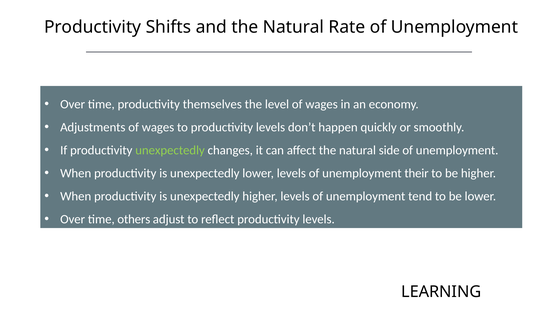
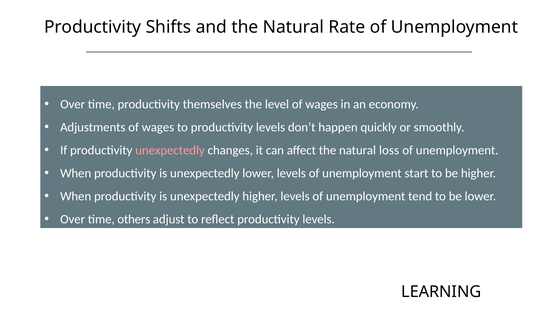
unexpectedly colour: light green -> pink (170, 150)
side: side -> loss (389, 150)
their: their -> start (416, 173)
